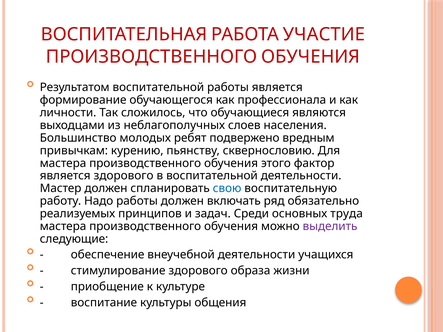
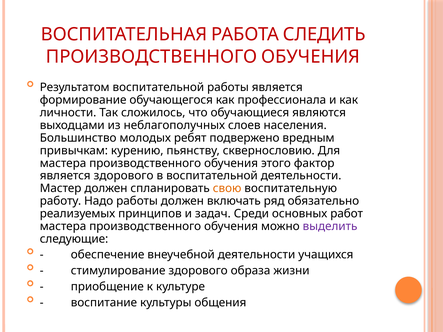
УЧАСТИЕ: УЧАСТИЕ -> СЛЕДИТЬ (324, 35)
свою colour: blue -> orange (227, 189)
труда: труда -> работ (347, 214)
